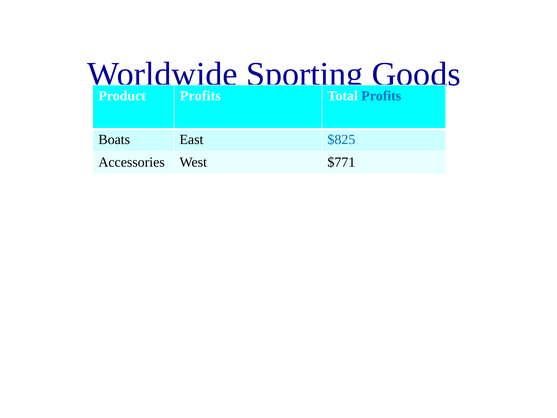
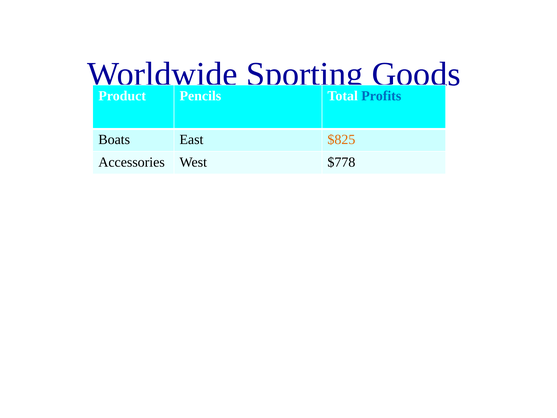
Product Profits: Profits -> Pencils (200, 96)
$825 colour: blue -> orange (341, 139)
$771: $771 -> $778 (341, 162)
